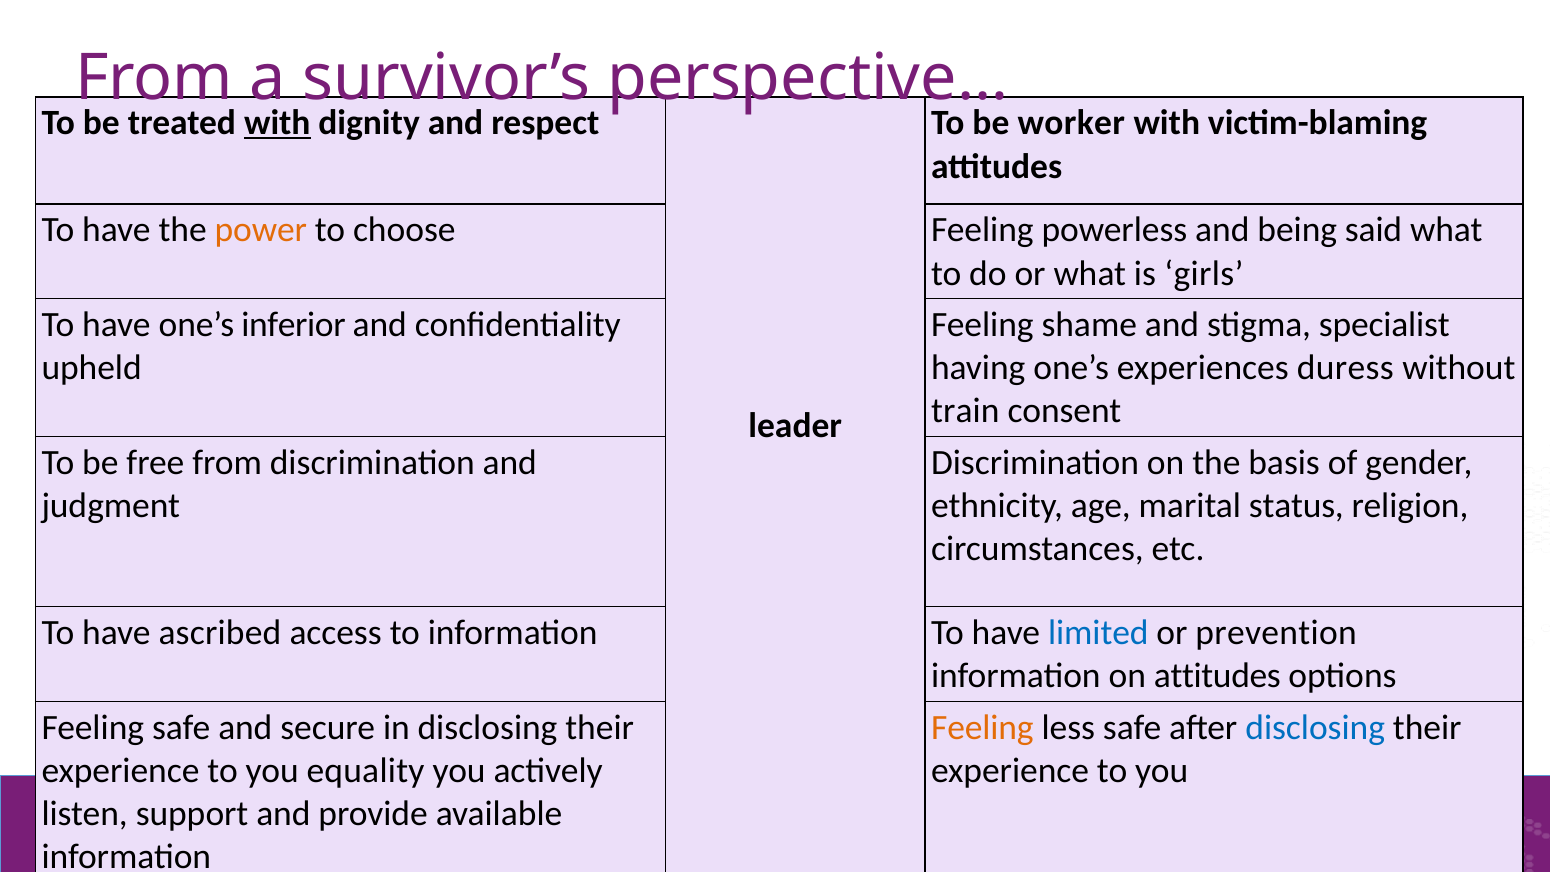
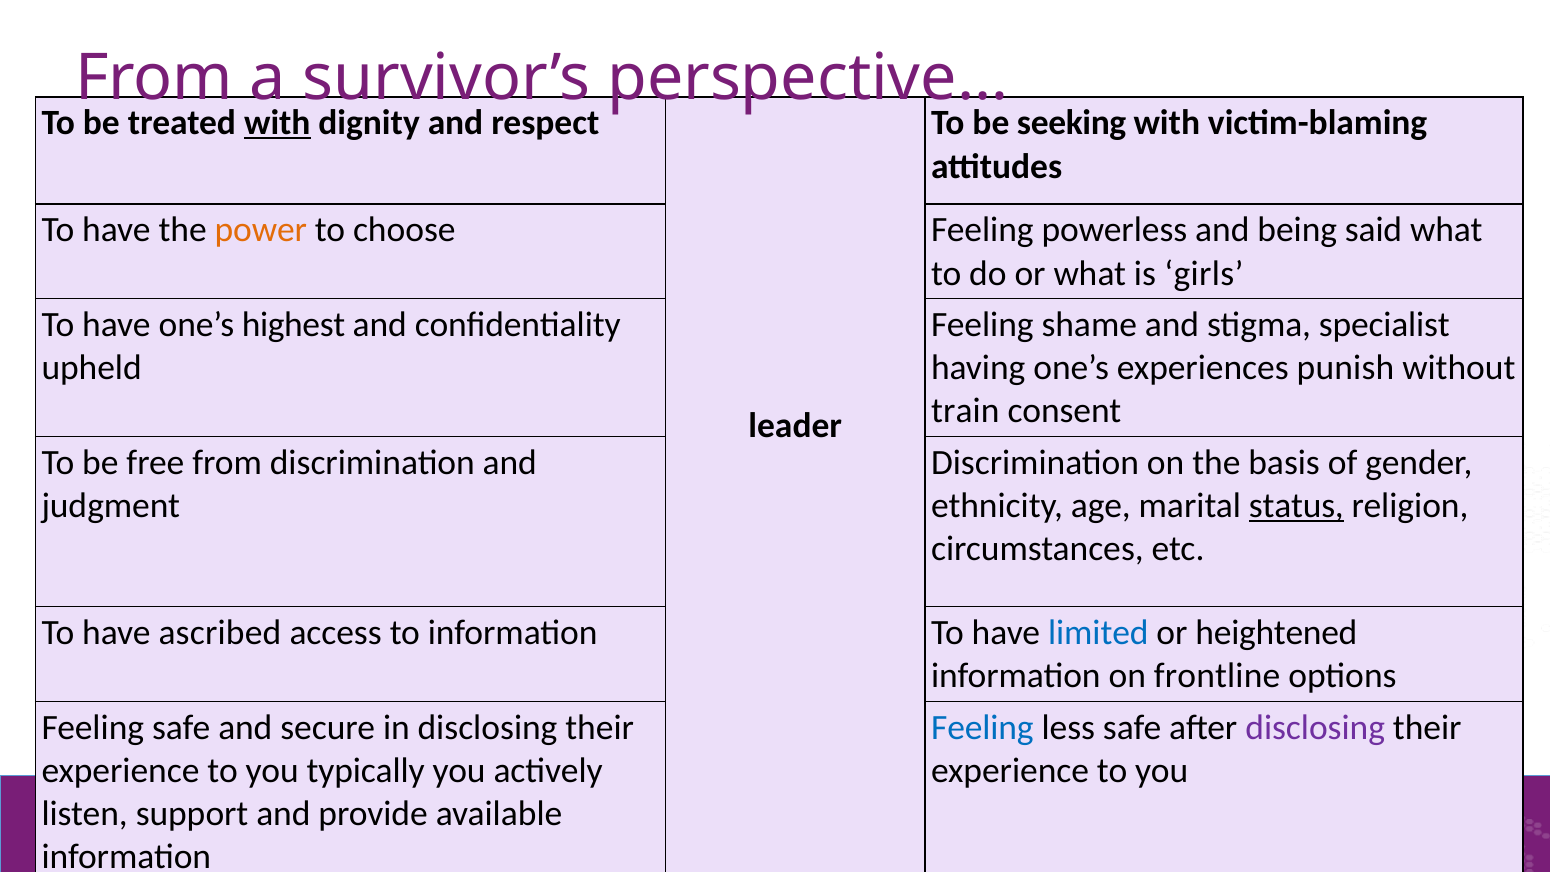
worker: worker -> seeking (1072, 123)
inferior: inferior -> highest (293, 325)
duress: duress -> punish (1345, 368)
status underline: none -> present (1296, 506)
prevention: prevention -> heightened (1276, 633)
on attitudes: attitudes -> frontline (1217, 676)
Feeling colour: orange -> blue (982, 727)
disclosing colour: blue -> purple (1315, 727)
equality: equality -> typically (366, 771)
